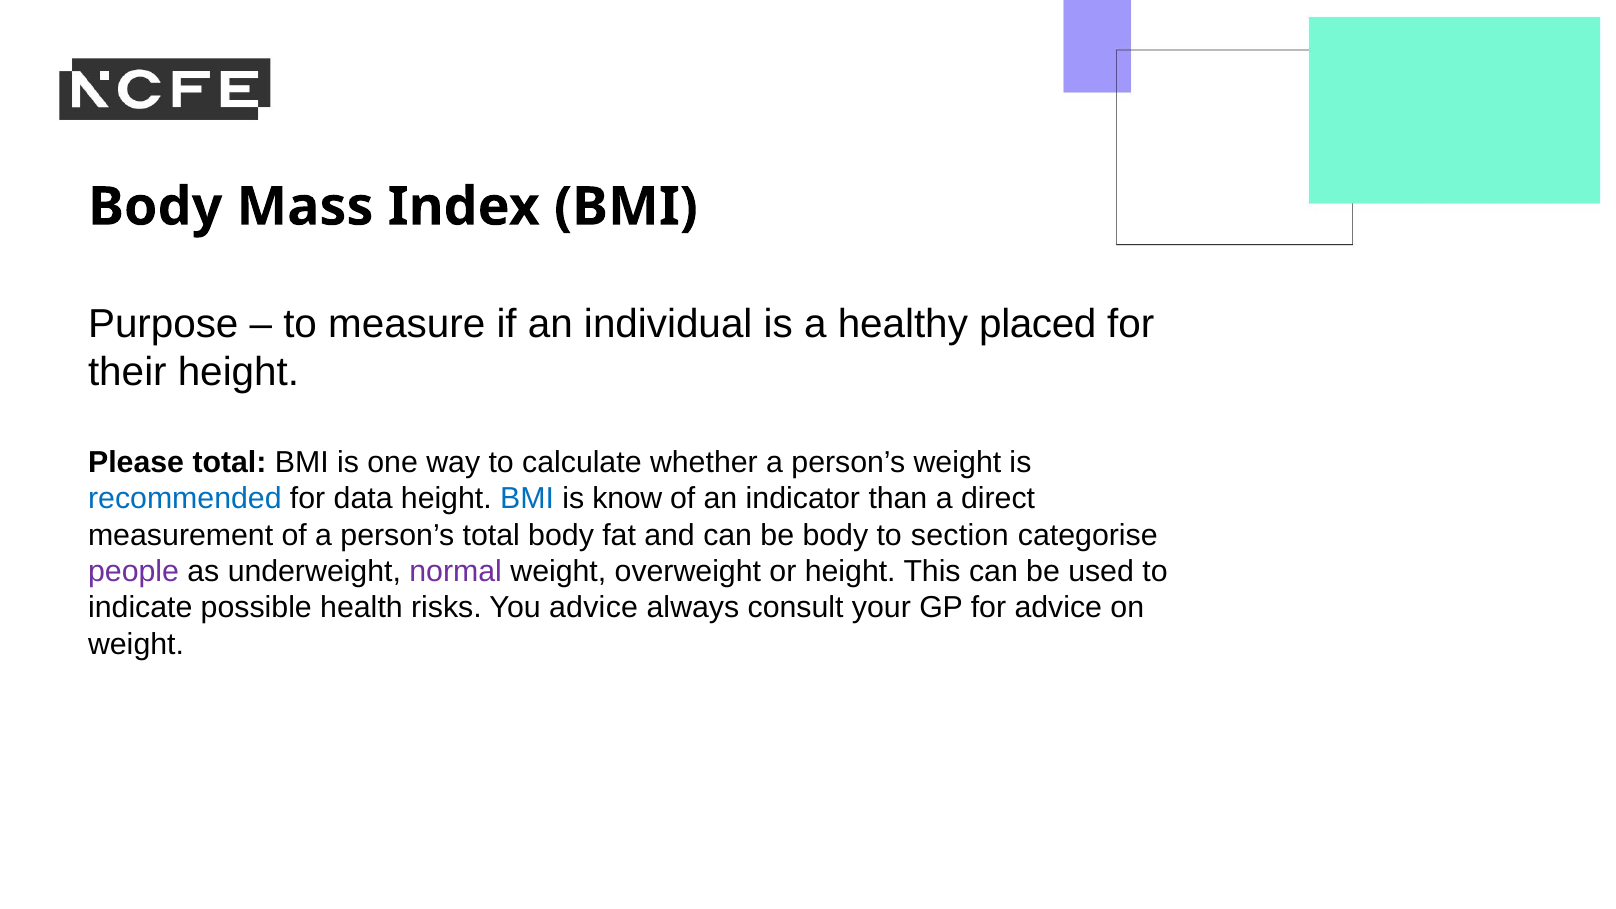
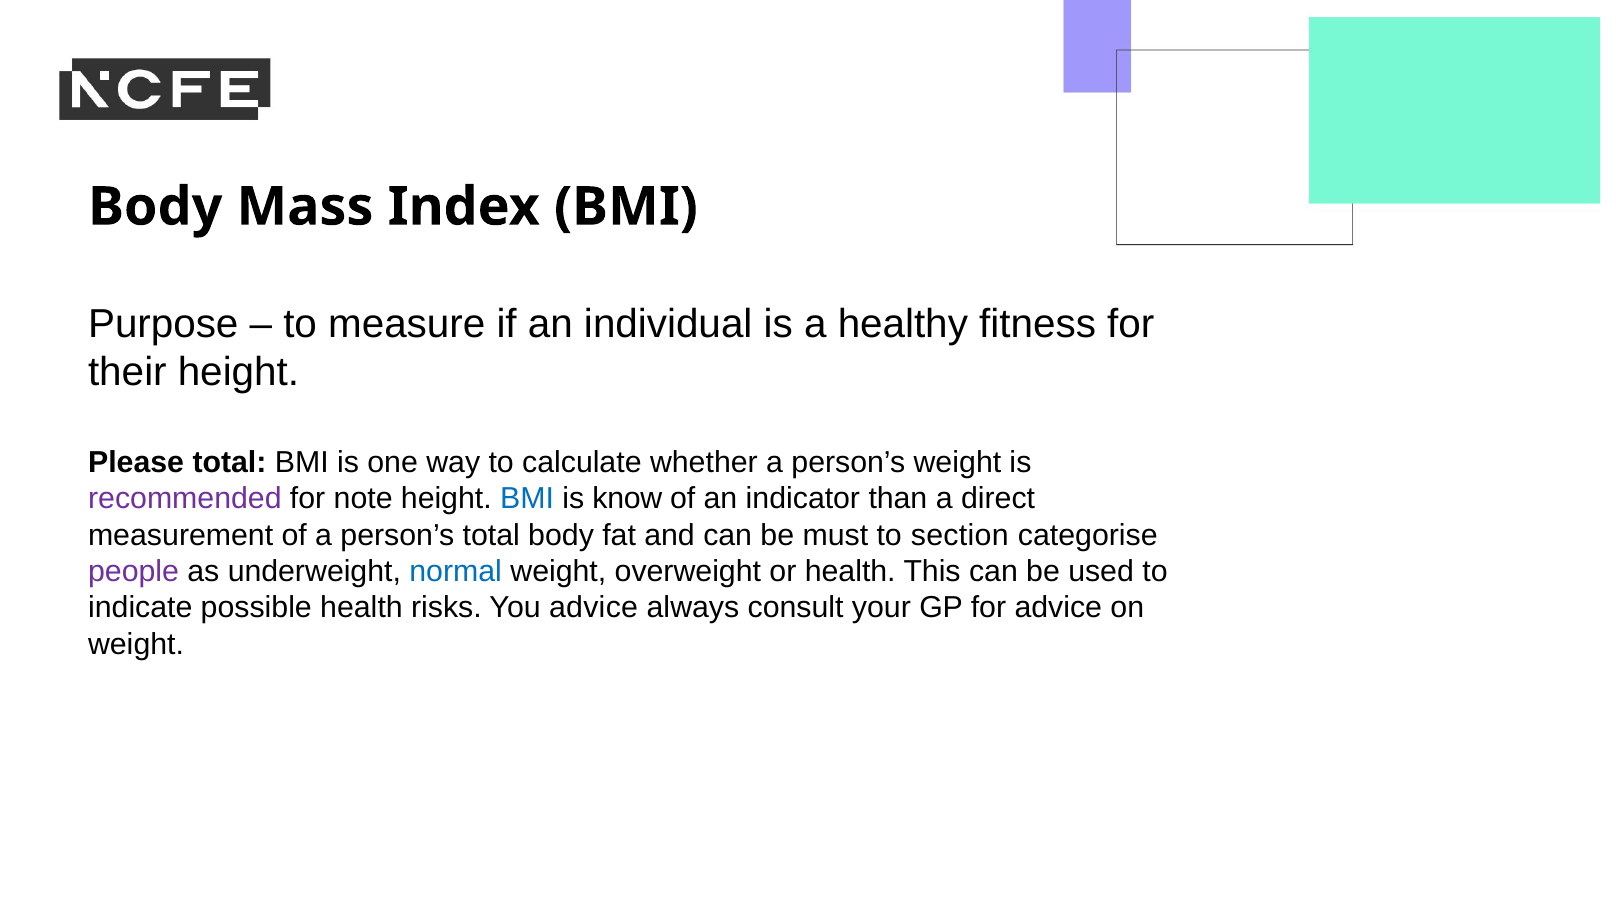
placed: placed -> fitness (1038, 324)
recommended colour: blue -> purple (185, 499)
data: data -> note (363, 499)
be body: body -> must (835, 535)
normal colour: purple -> blue (456, 572)
or height: height -> health (850, 572)
